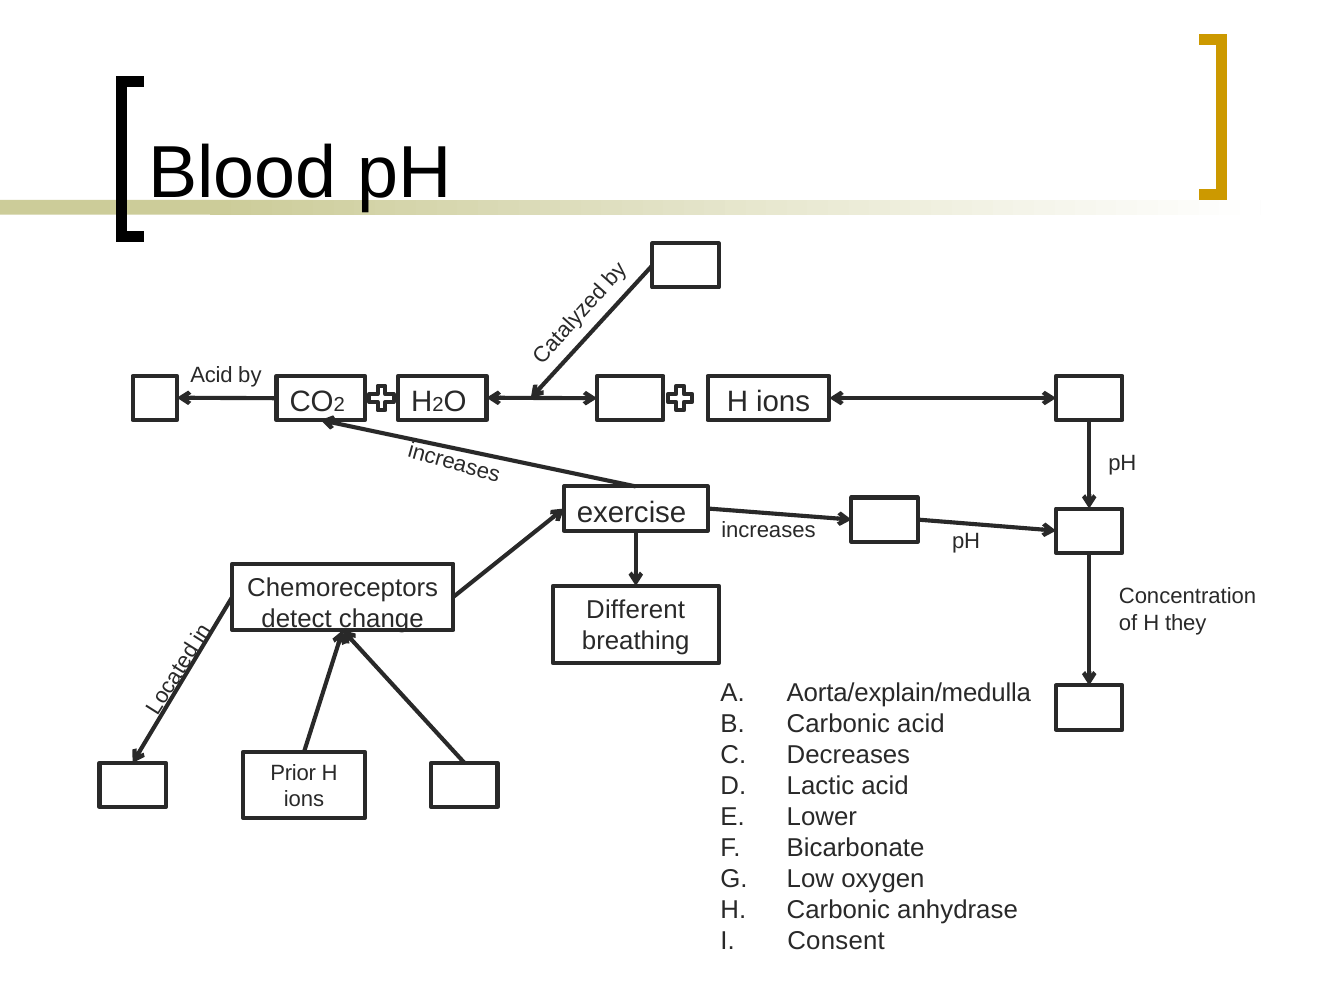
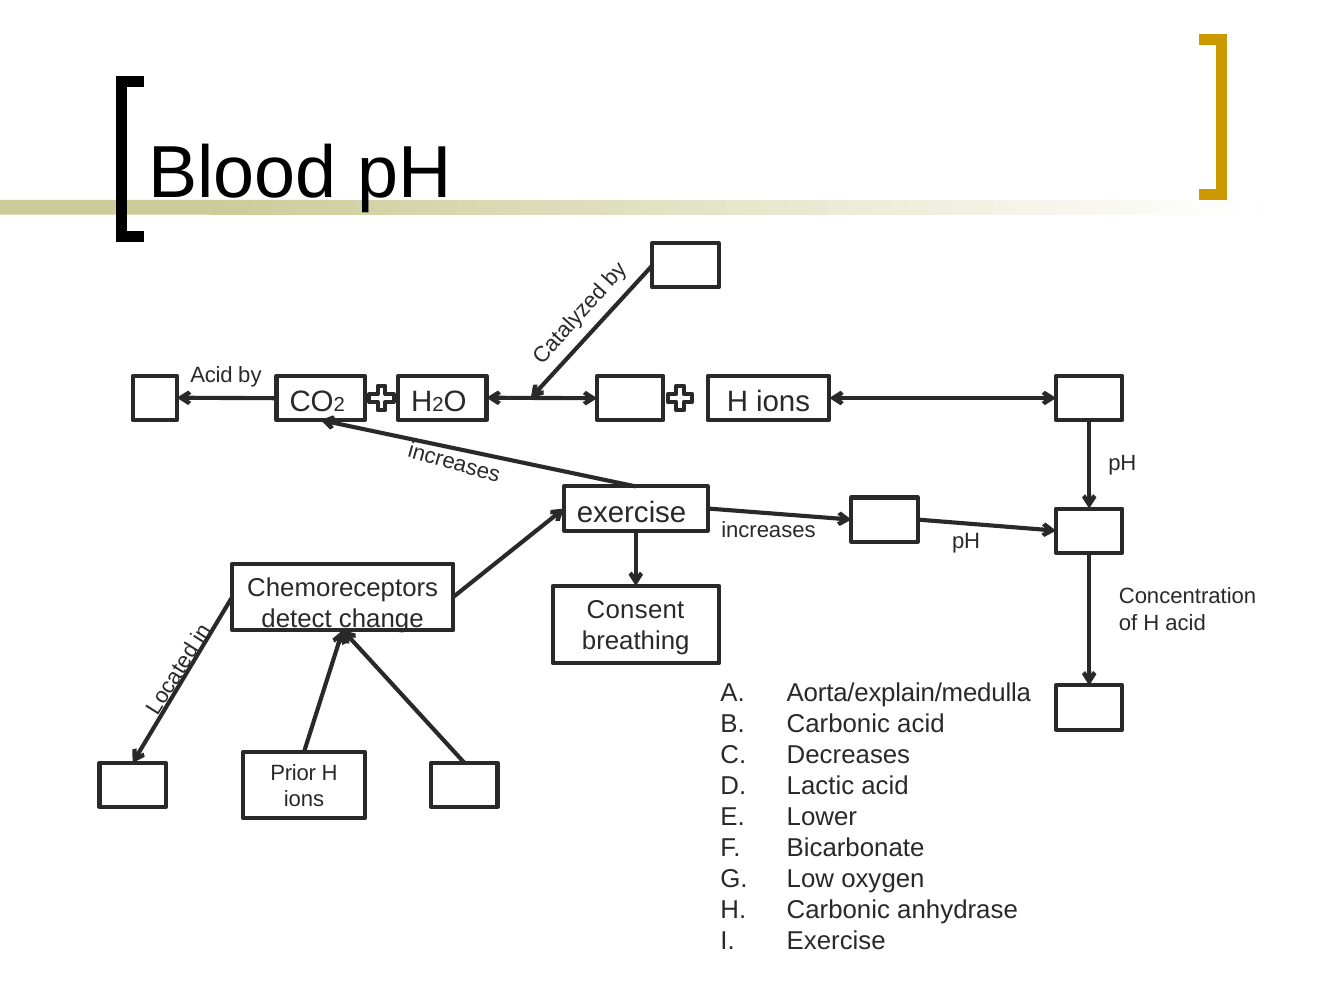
Different: Different -> Consent (636, 610)
H they: they -> acid (1186, 623)
Consent: Consent -> Exercise (836, 941)
